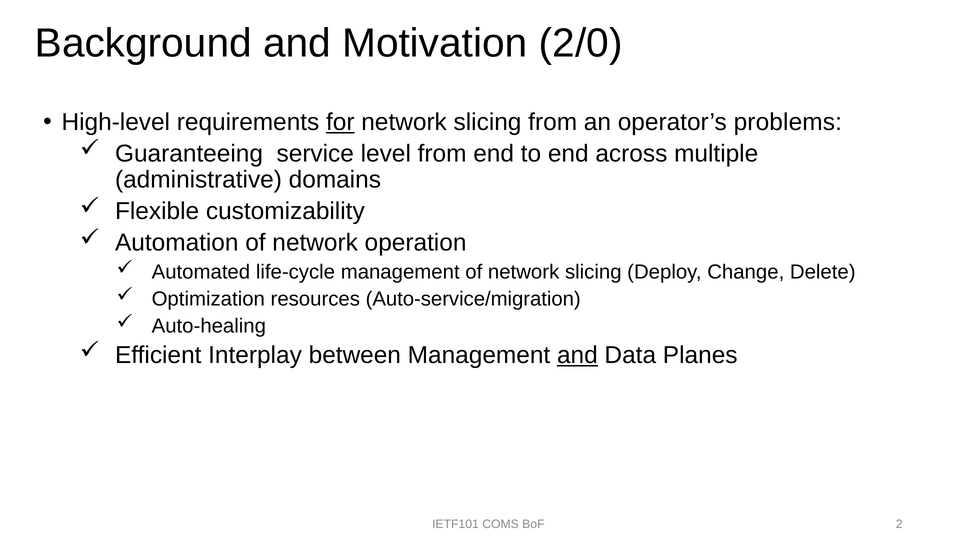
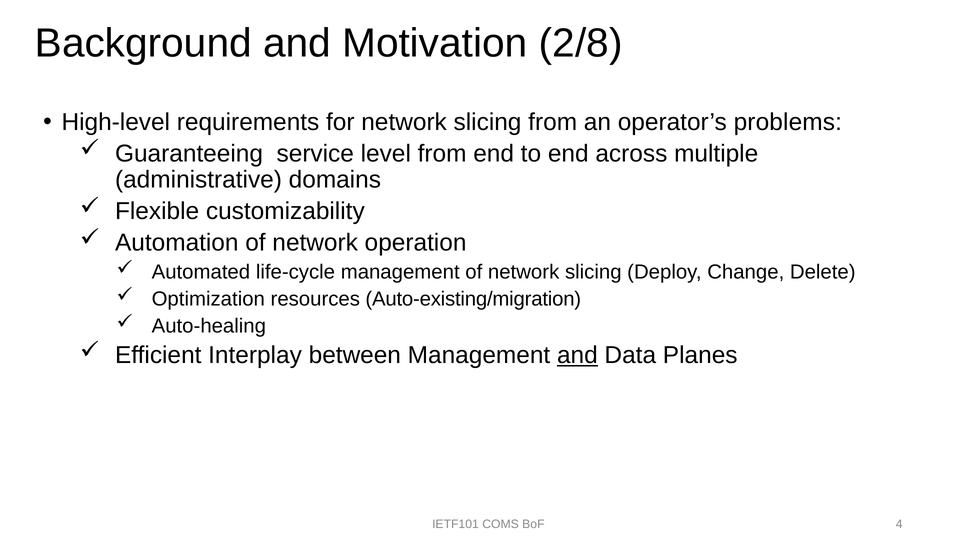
2/0: 2/0 -> 2/8 (581, 44)
for underline: present -> none (340, 122)
Auto-service/migration: Auto-service/migration -> Auto-existing/migration (473, 299)
2: 2 -> 4 (899, 525)
